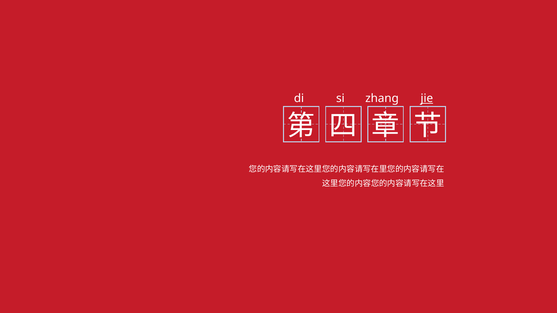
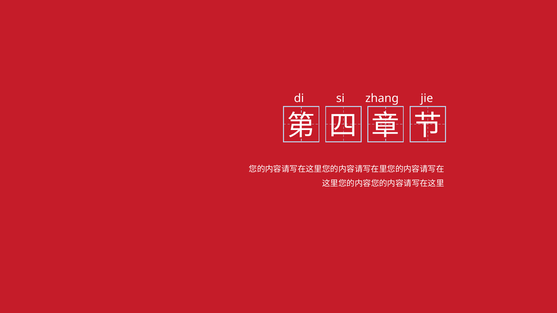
jie underline: present -> none (427, 99)
